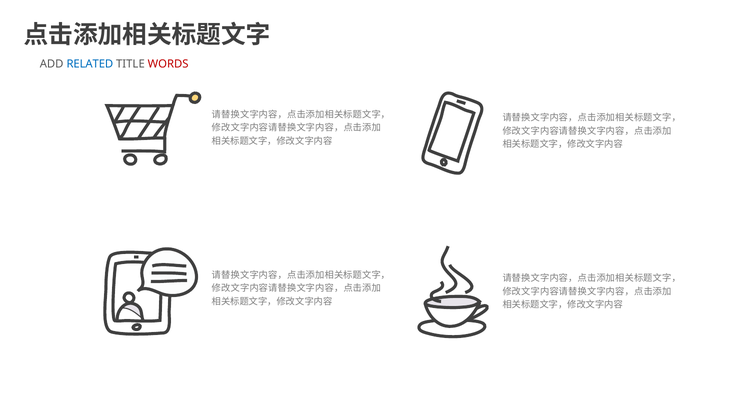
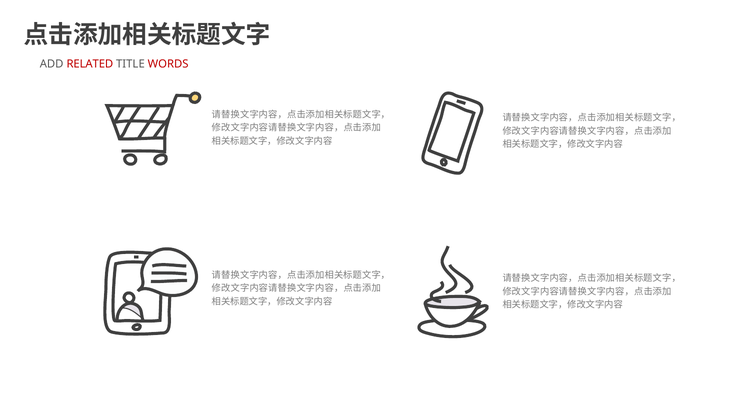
RELATED colour: blue -> red (90, 64)
